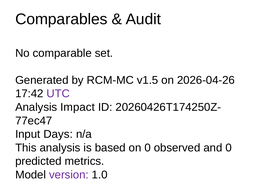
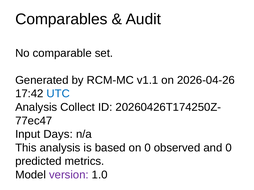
v1.5: v1.5 -> v1.1 (148, 80)
UTC colour: purple -> blue (58, 94)
Impact: Impact -> Collect (78, 107)
